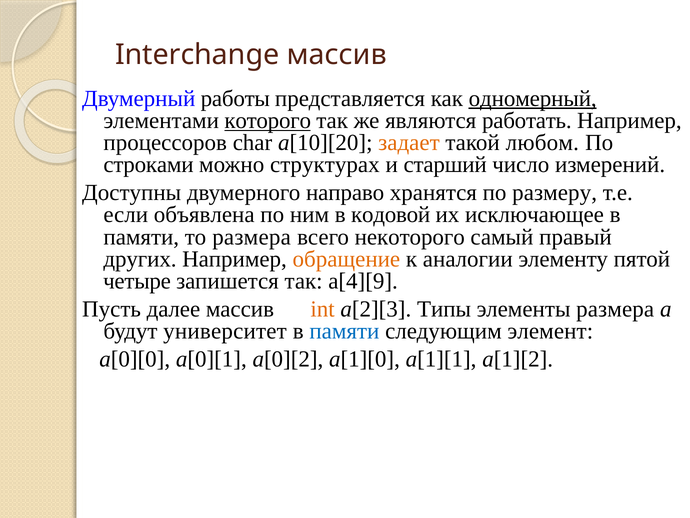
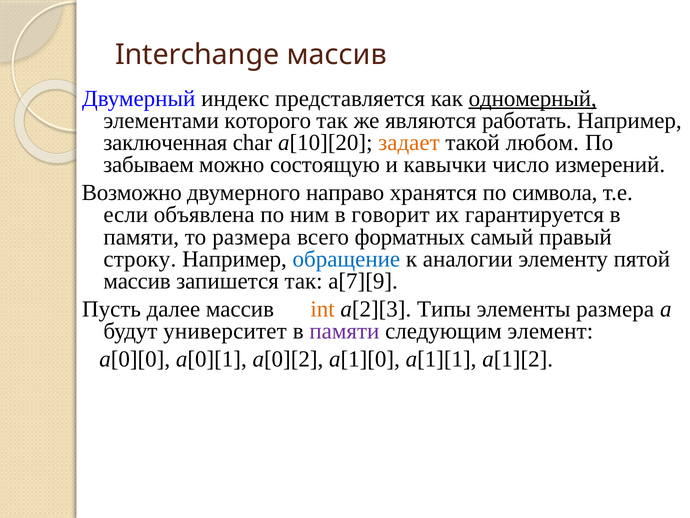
работы: работы -> индекс (235, 98)
которого underline: present -> none (268, 121)
процессоров: процессоров -> заключенная (165, 143)
строками: строками -> забываем (149, 165)
структурах: структурах -> состоящую (325, 165)
старший: старший -> кавычки (445, 165)
Доступны: Доступны -> Возможно (132, 193)
размеру: размеру -> символа (555, 193)
кодовой: кодовой -> говорит (390, 215)
исключающее: исключающее -> гарантируется (535, 215)
некоторого: некоторого -> форматных (410, 237)
других: других -> строку (140, 259)
обращение colour: orange -> blue (346, 259)
четыре: четыре -> массив (137, 281)
а[4][9: а[4][9 -> а[7][9 (363, 281)
памяти colour: blue -> purple (344, 331)
